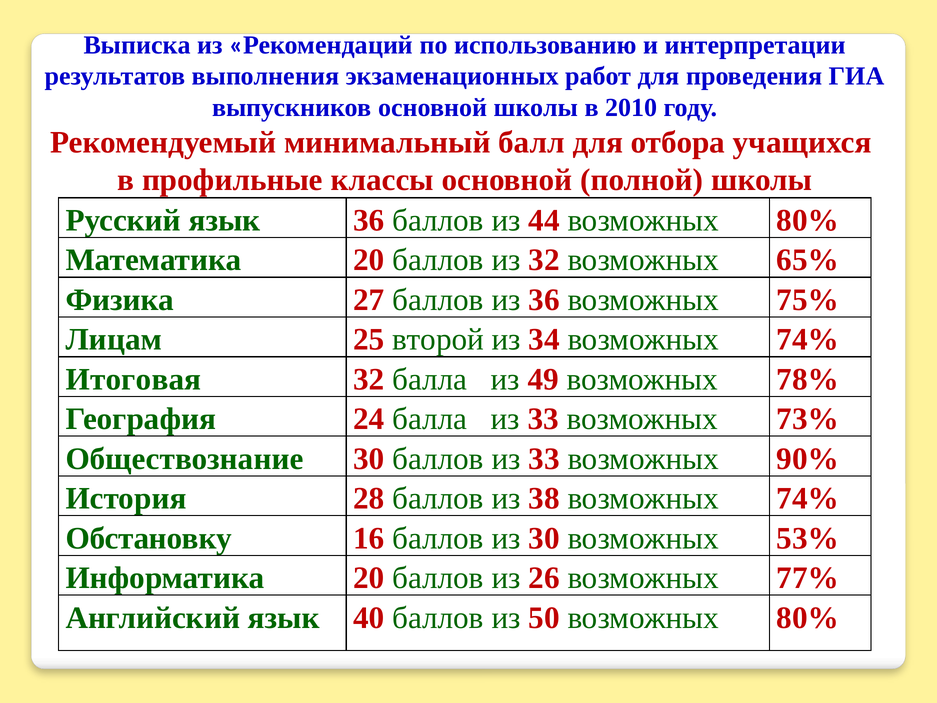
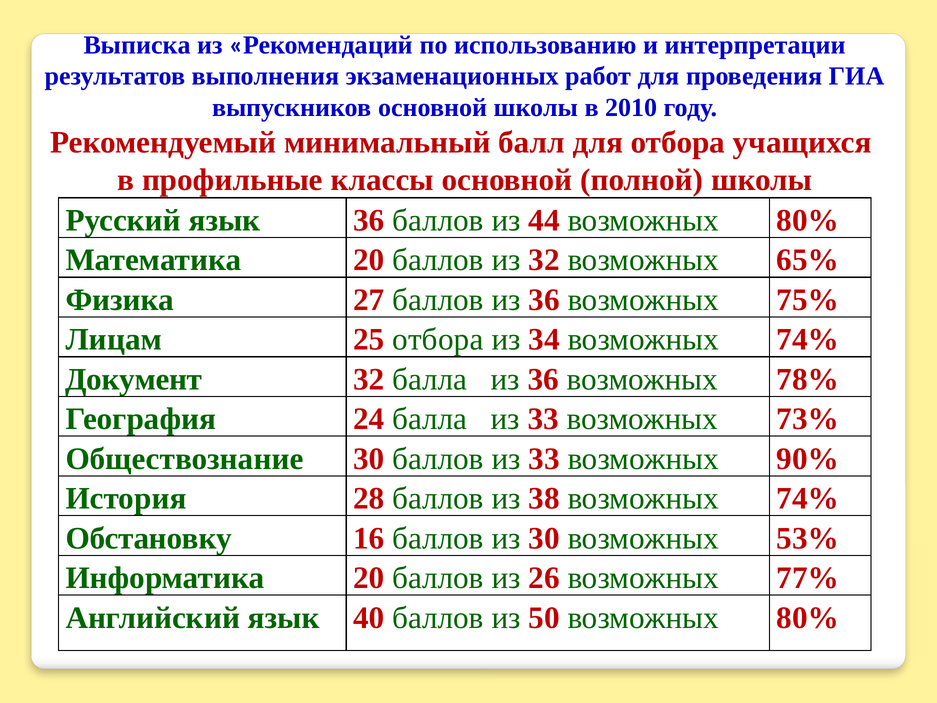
25 второй: второй -> отбора (438, 340)
Итоговая: Итоговая -> Документ (134, 379)
балла из 49: 49 -> 36 (543, 379)
